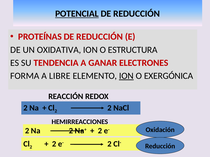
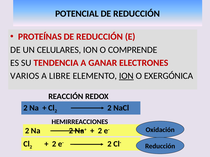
POTENCIAL underline: present -> none (77, 14)
OXIDATIVA: OXIDATIVA -> CELULARES (59, 50)
ESTRUCTURA: ESTRUCTURA -> COMPRENDE (133, 50)
FORMA: FORMA -> VARIOS (25, 76)
